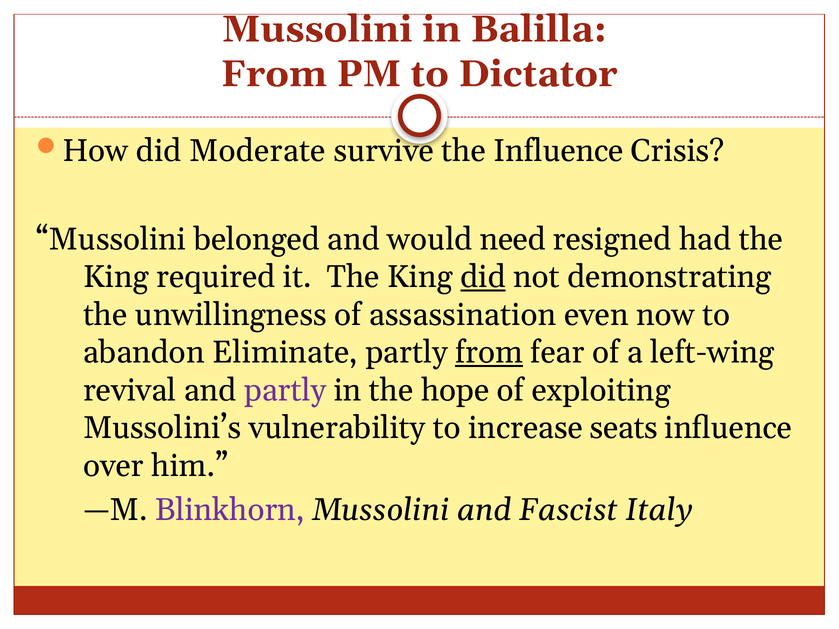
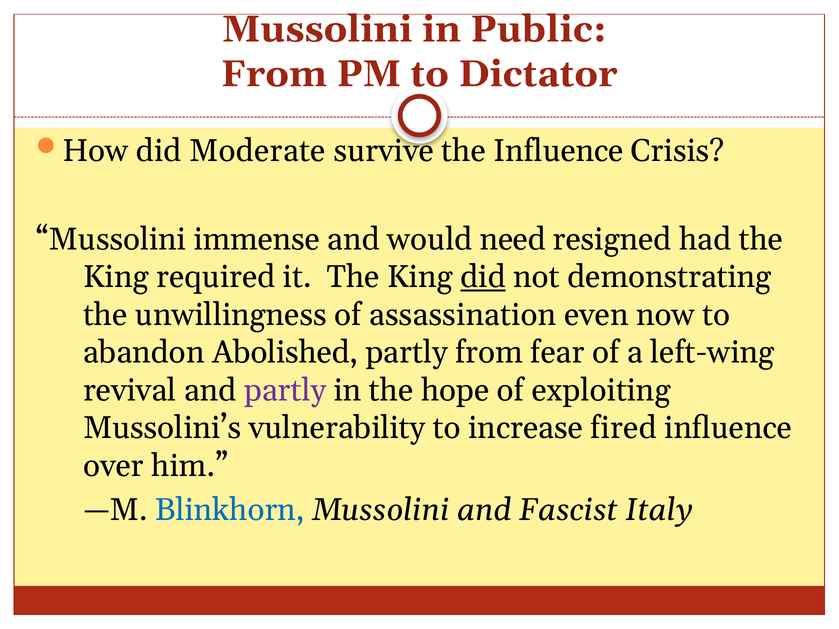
Balilla: Balilla -> Public (538, 29)
belonged: belonged -> immense (257, 239)
Eliminate: Eliminate -> Abolished (285, 353)
from underline: present -> none (489, 353)
seats: seats -> fired (624, 428)
Blinkhorn colour: purple -> blue (230, 510)
